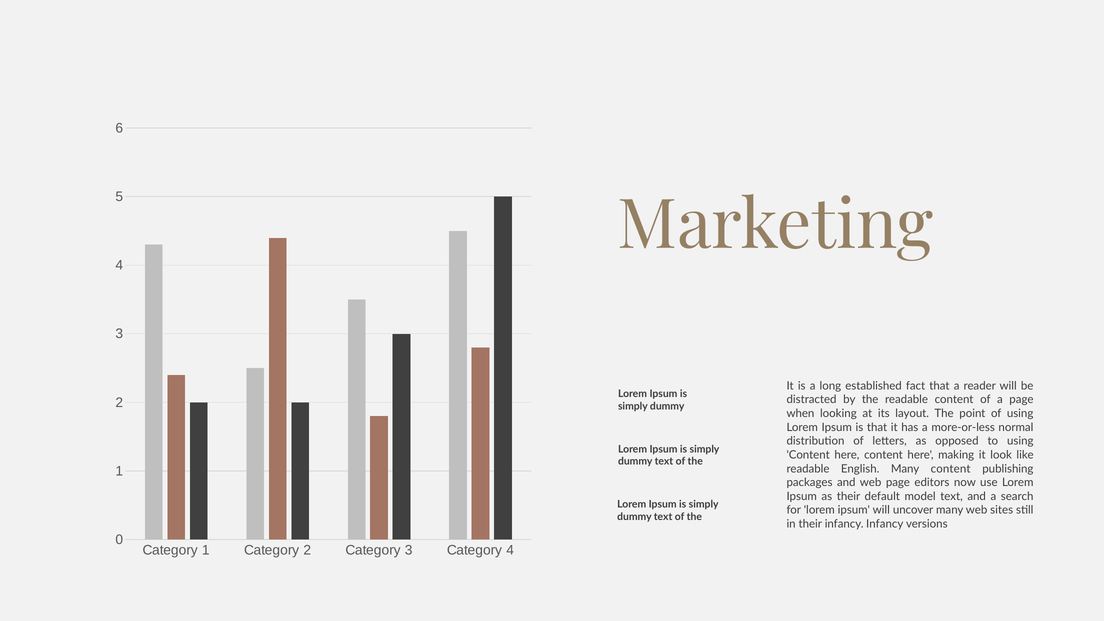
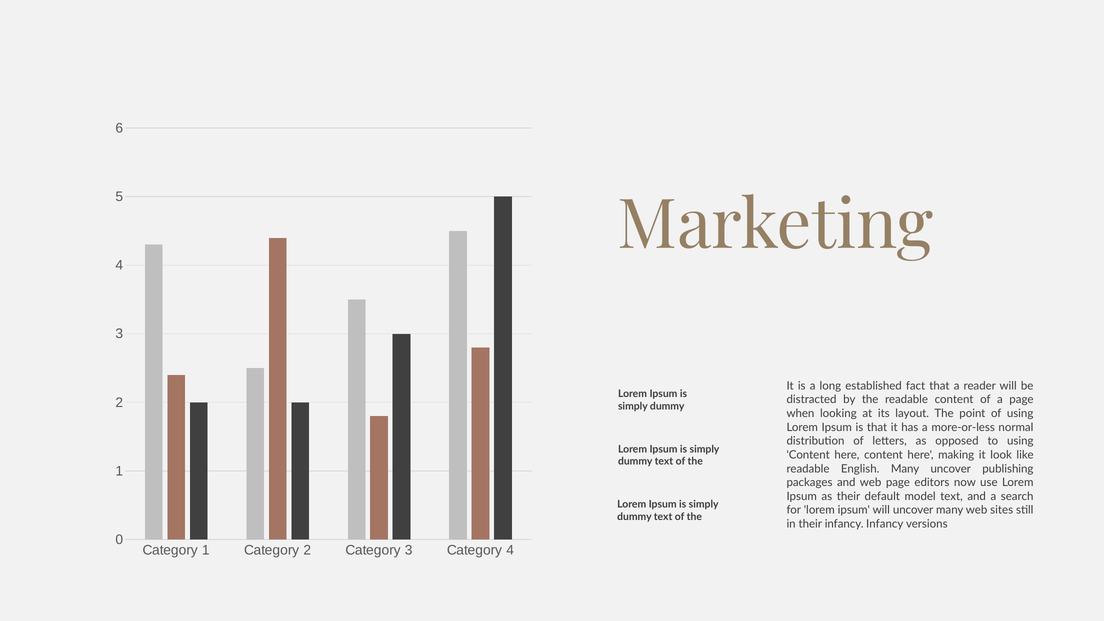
Many content: content -> uncover (951, 469)
